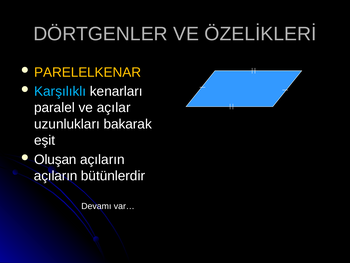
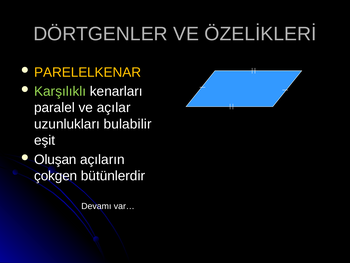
Karşılıklı colour: light blue -> light green (60, 91)
bakarak: bakarak -> bulabilir (128, 124)
açıların: açıların -> çokgen (56, 176)
